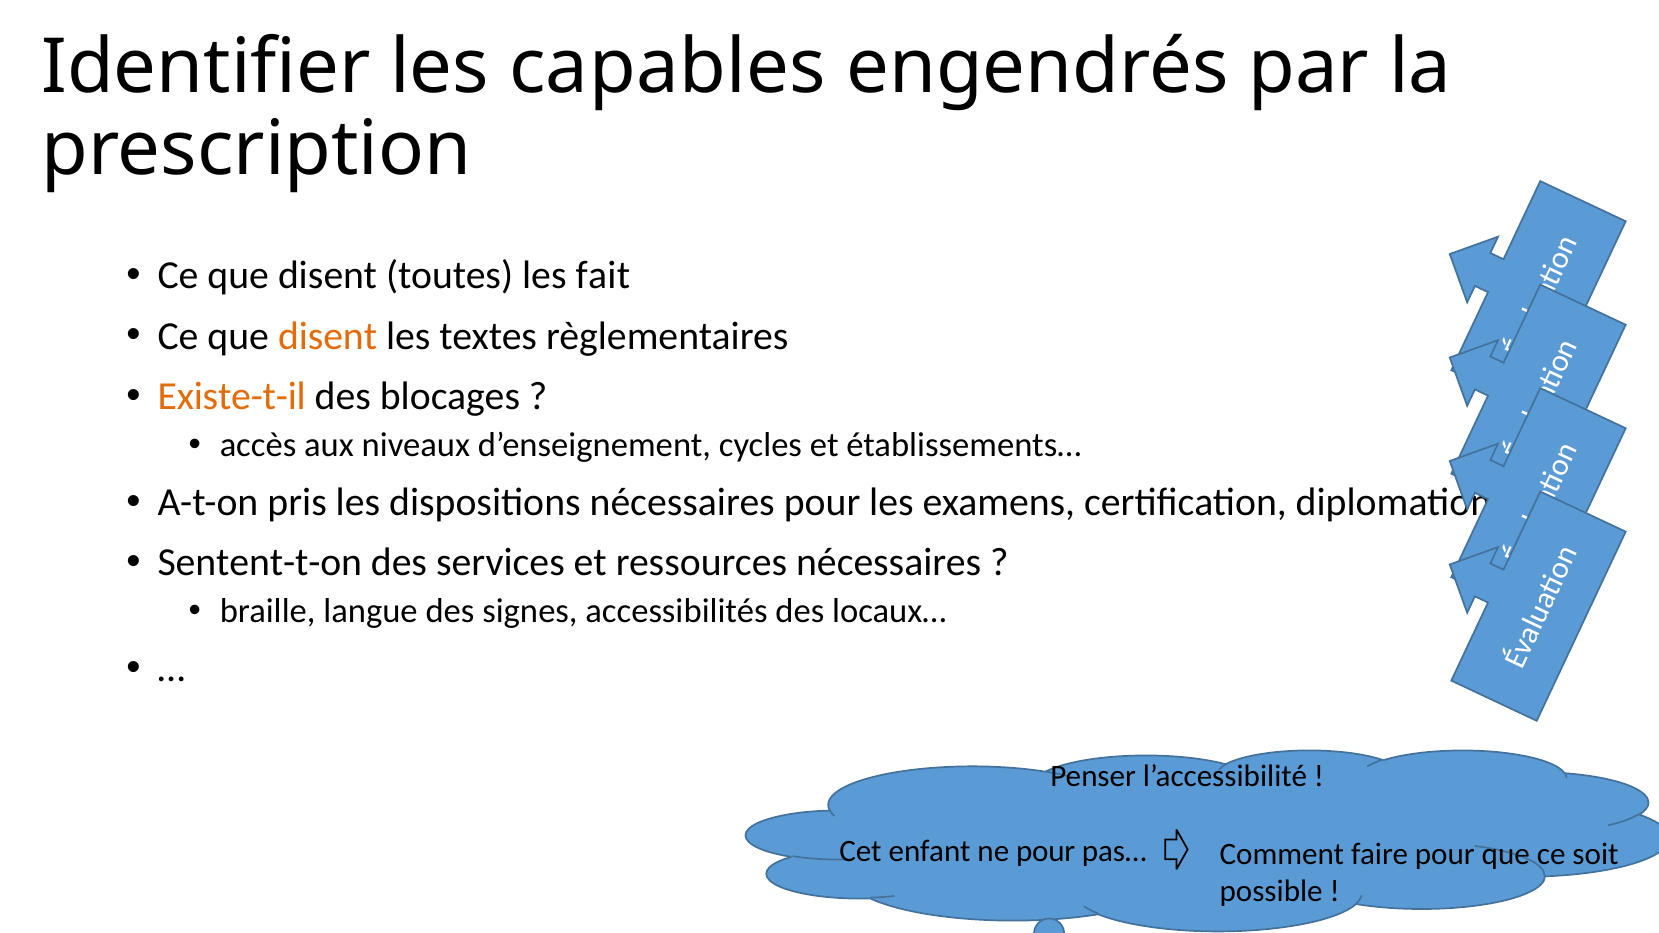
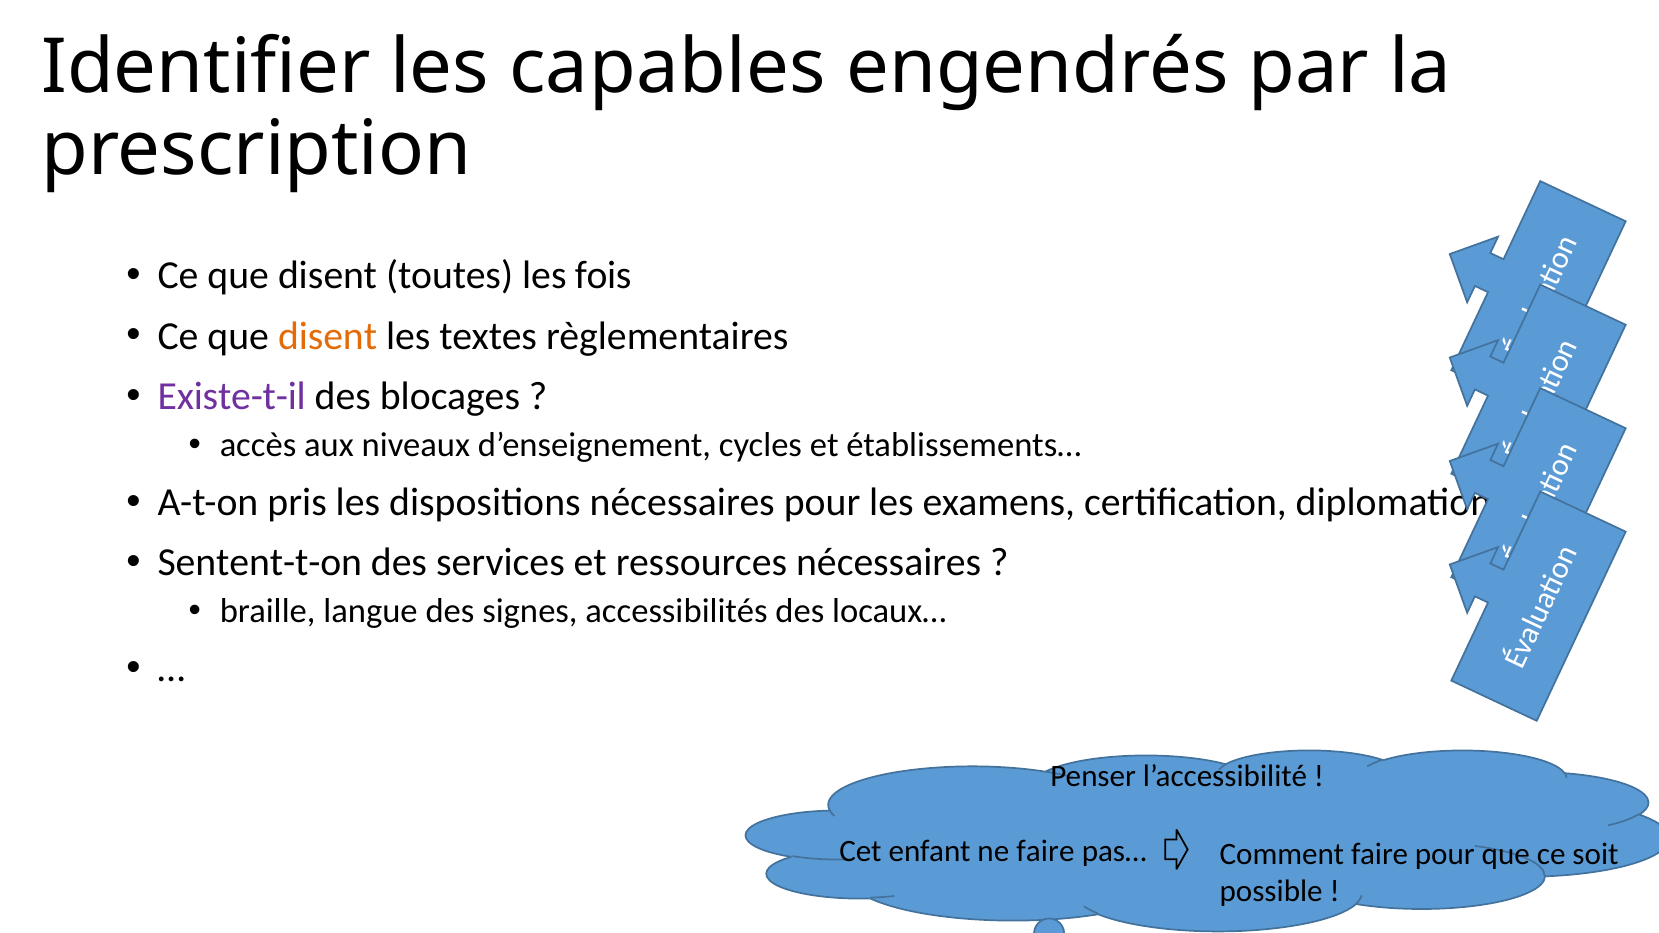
fait: fait -> fois (603, 276)
Existe-t-il colour: orange -> purple (232, 396)
ne pour: pour -> faire (1045, 851)
